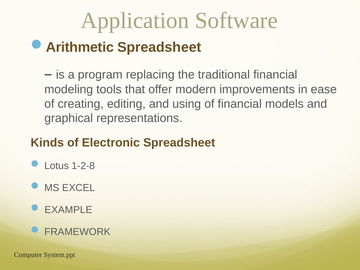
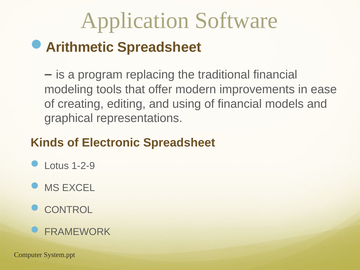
1-2-8: 1-2-8 -> 1-2-9 (83, 166)
EXAMPLE: EXAMPLE -> CONTROL (68, 210)
